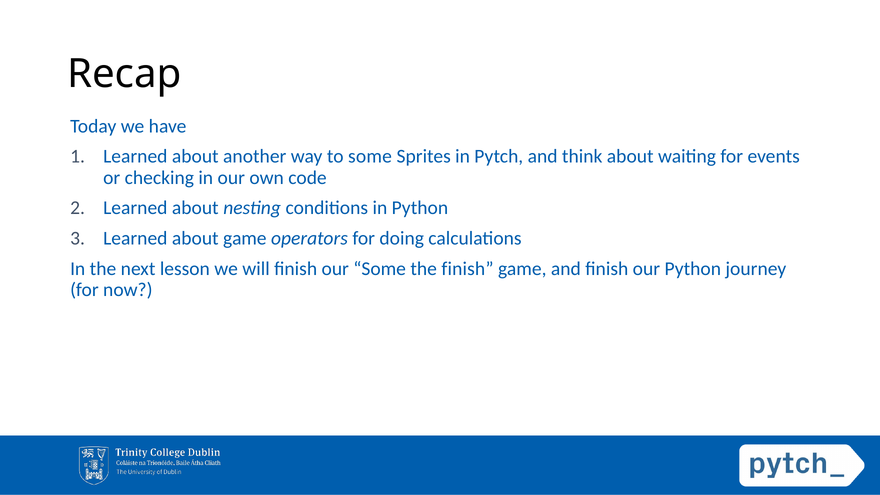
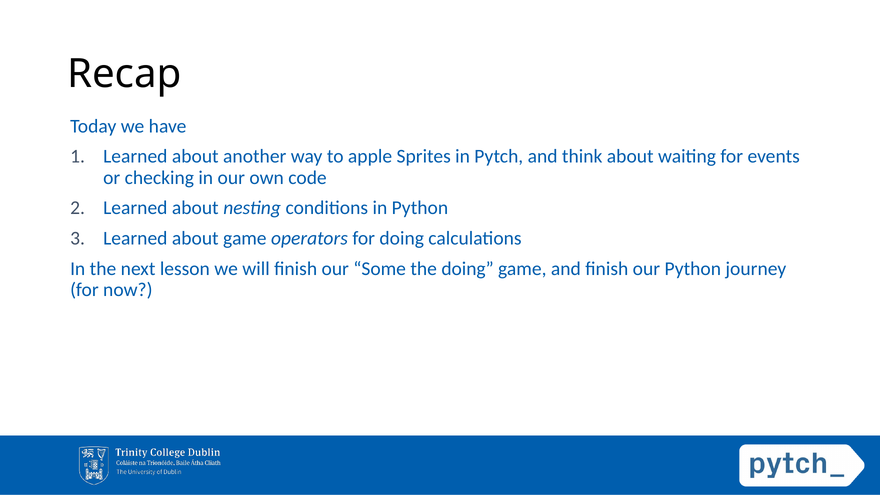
to some: some -> apple (370, 157)
the finish: finish -> doing (468, 269)
